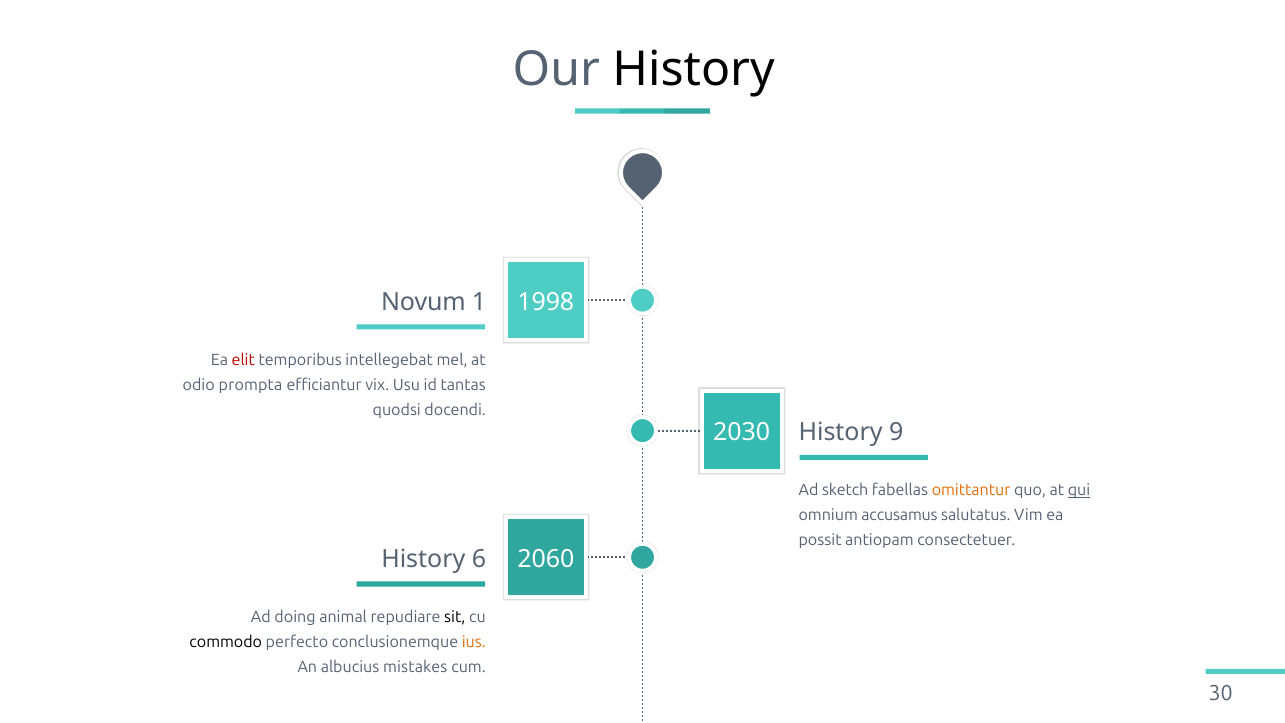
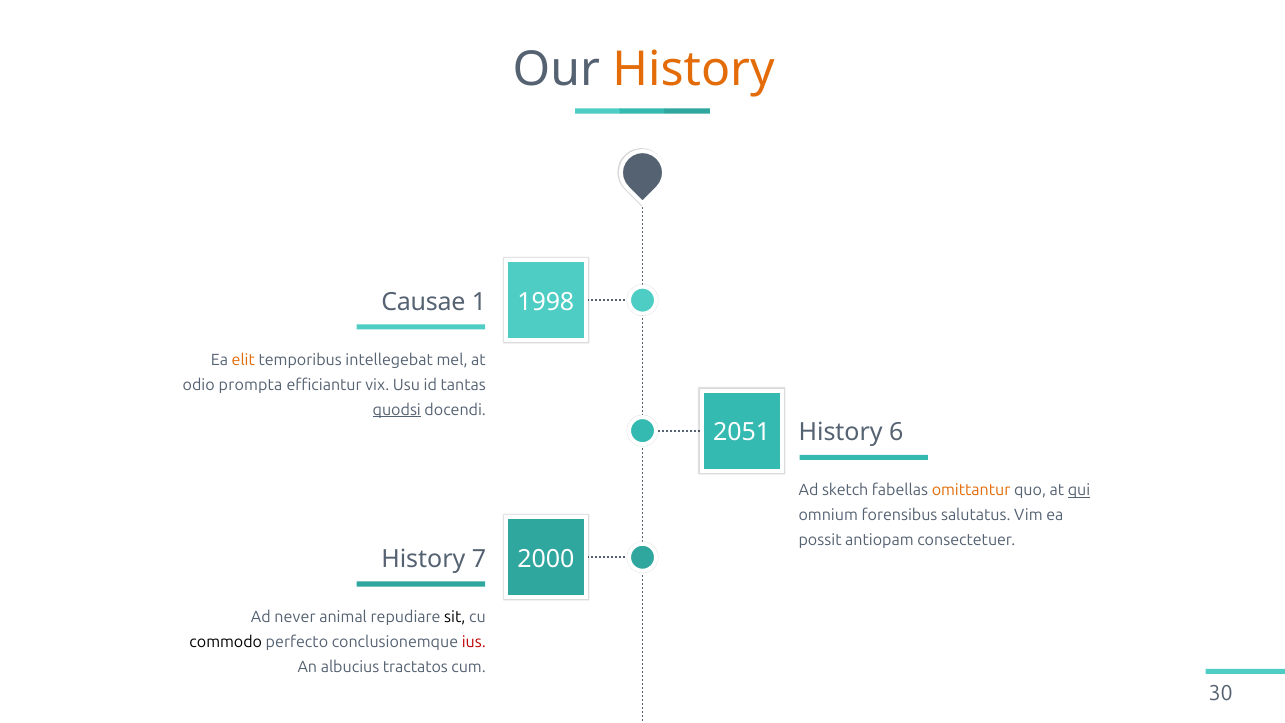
History colour: black -> orange (694, 69)
Novum: Novum -> Causae (423, 302)
elit colour: red -> orange (243, 360)
quodsi underline: none -> present (397, 410)
2030: 2030 -> 2051 (742, 432)
9: 9 -> 6 (896, 432)
accusamus: accusamus -> forensibus (899, 515)
6: 6 -> 7 (479, 559)
2060: 2060 -> 2000 (546, 559)
doing: doing -> never (295, 617)
ius colour: orange -> red (474, 642)
mistakes: mistakes -> tractatos (415, 667)
